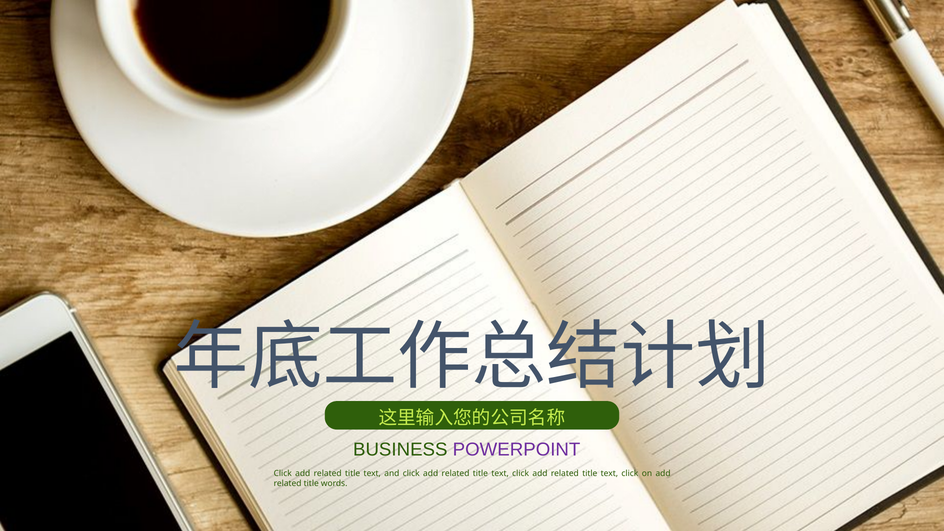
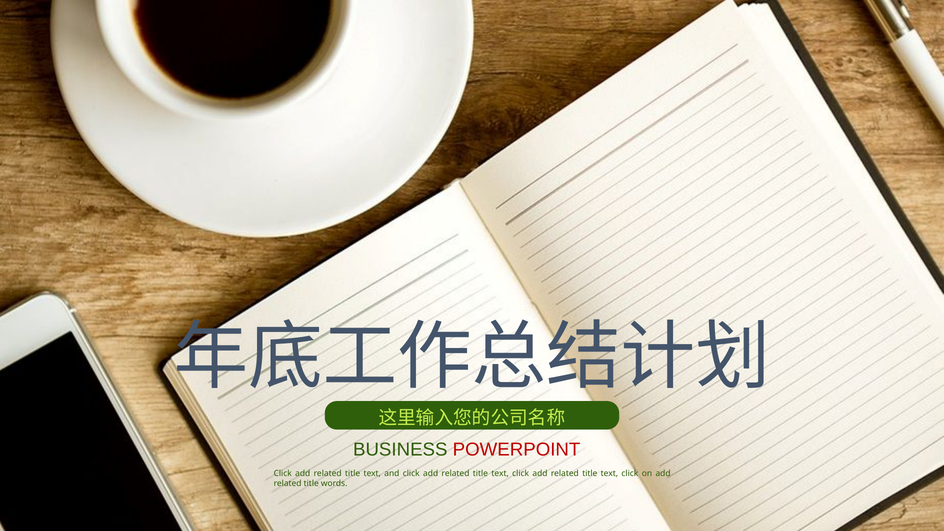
POWERPOINT colour: purple -> red (517, 450)
